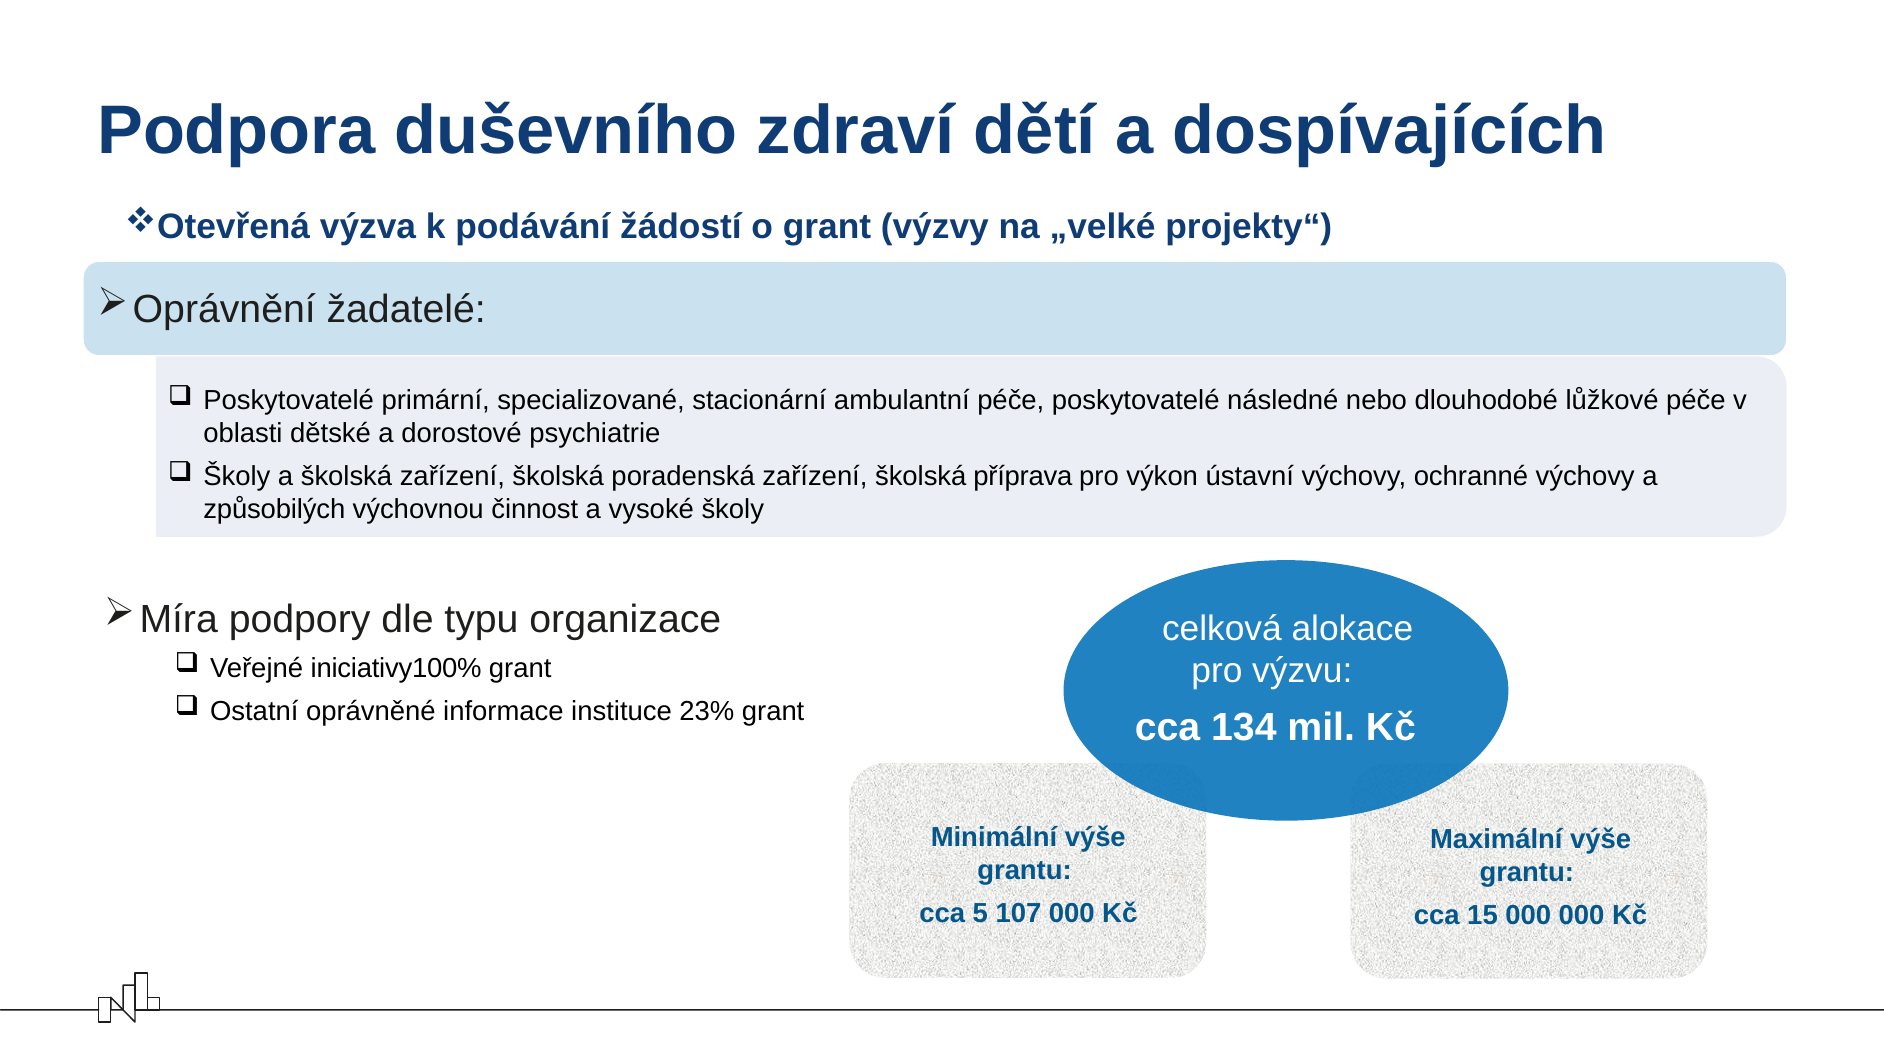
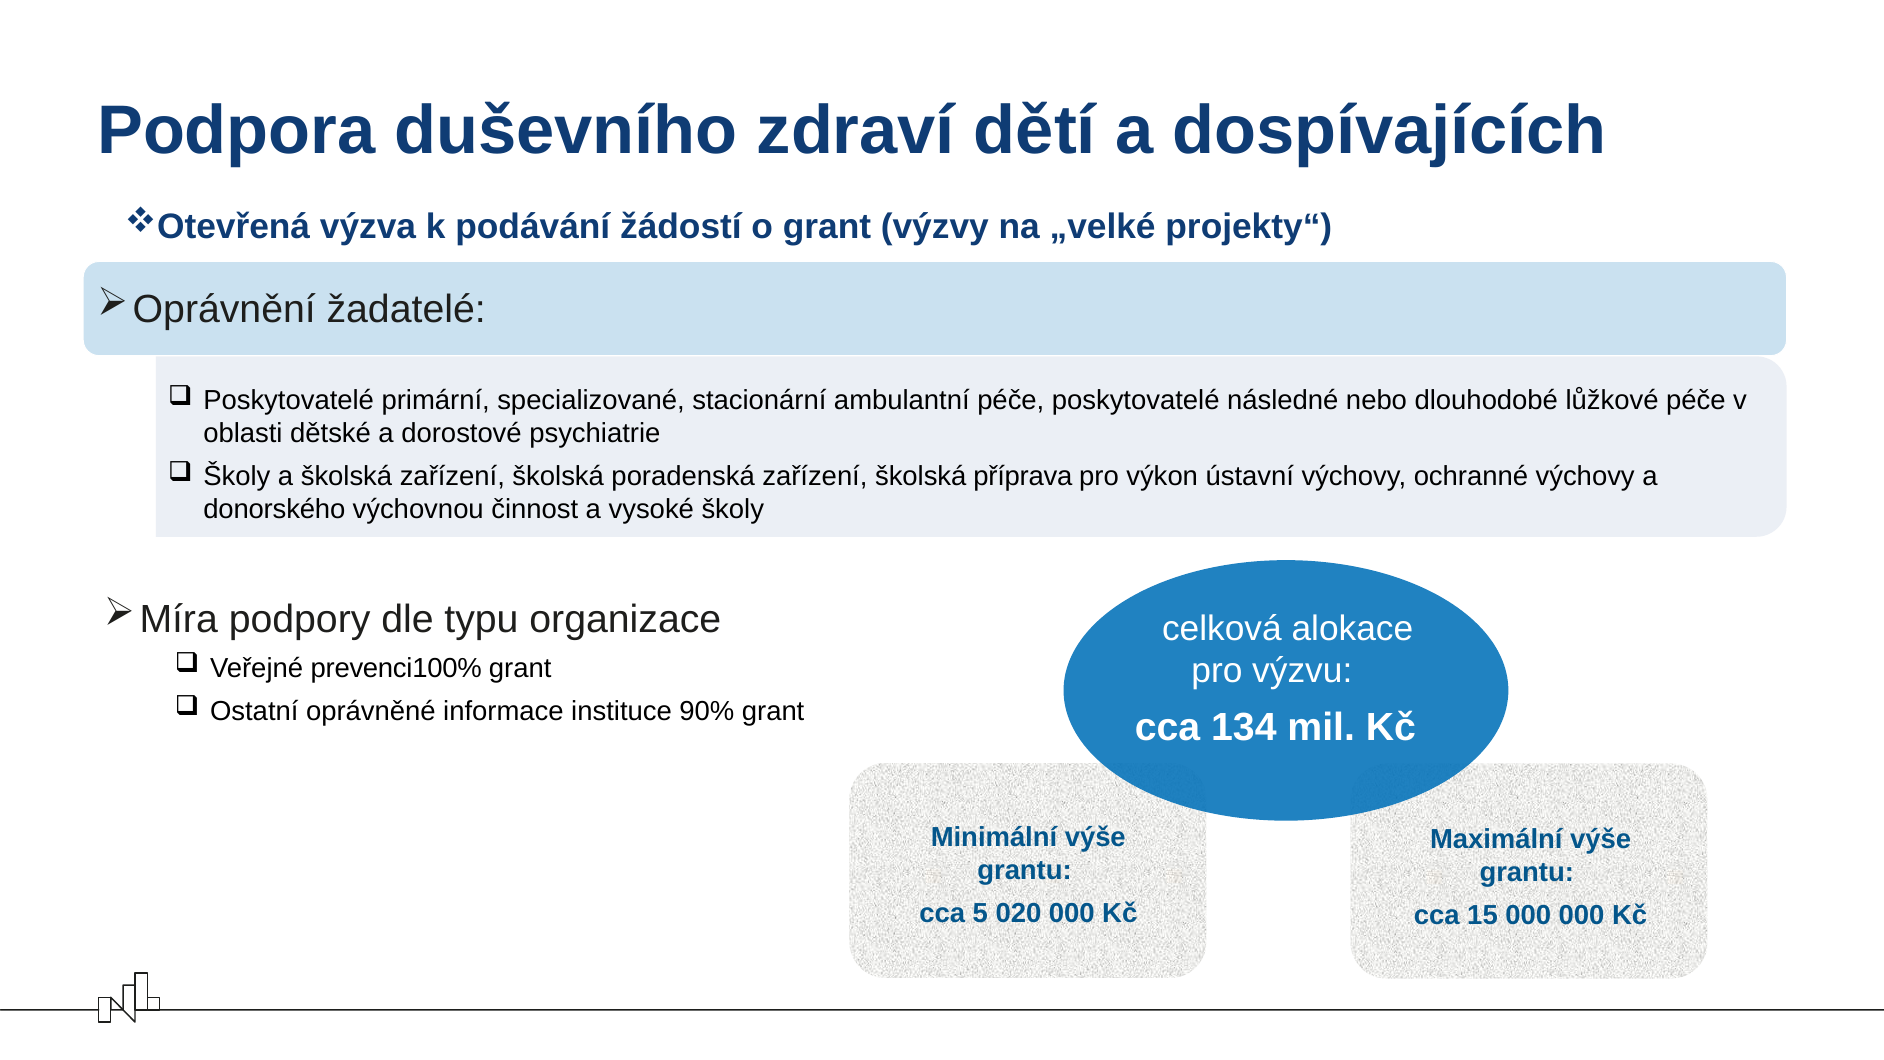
způsobilých: způsobilých -> donorského (274, 509)
iniciativy100%: iniciativy100% -> prevenci100% (396, 668)
23%: 23% -> 90% (707, 711)
107: 107 -> 020 (1018, 913)
